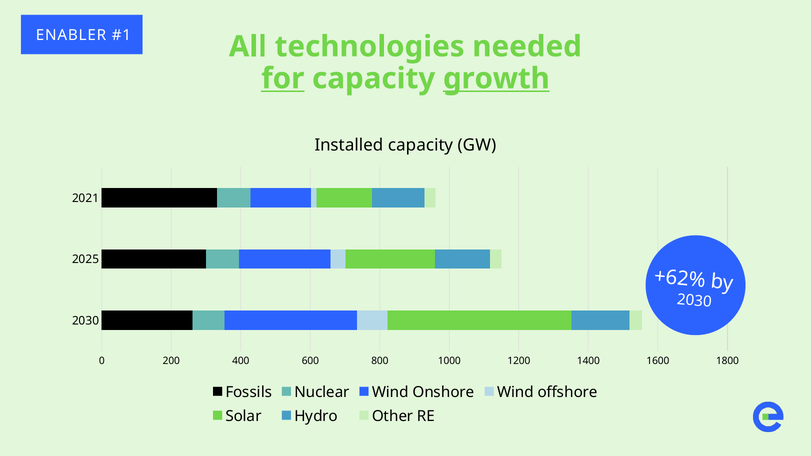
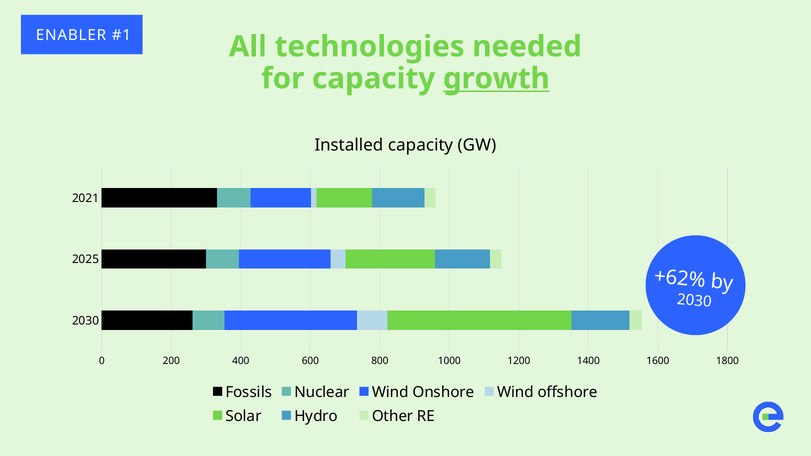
for underline: present -> none (283, 79)
